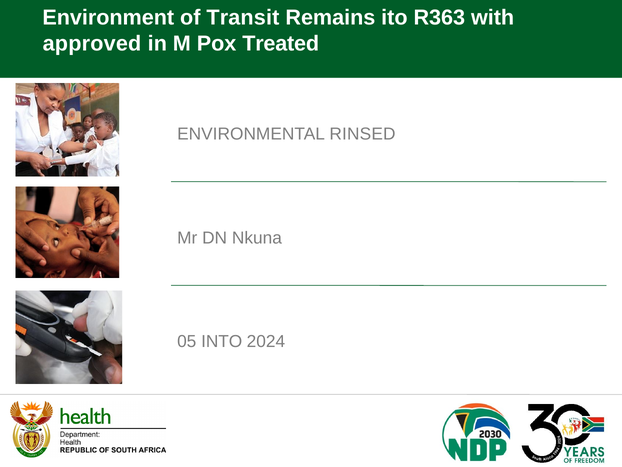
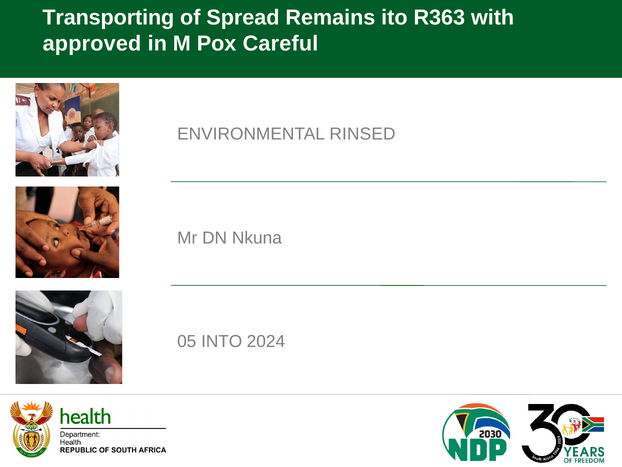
Environment: Environment -> Transporting (108, 18)
Transit: Transit -> Spread (243, 18)
Treated: Treated -> Careful (280, 43)
